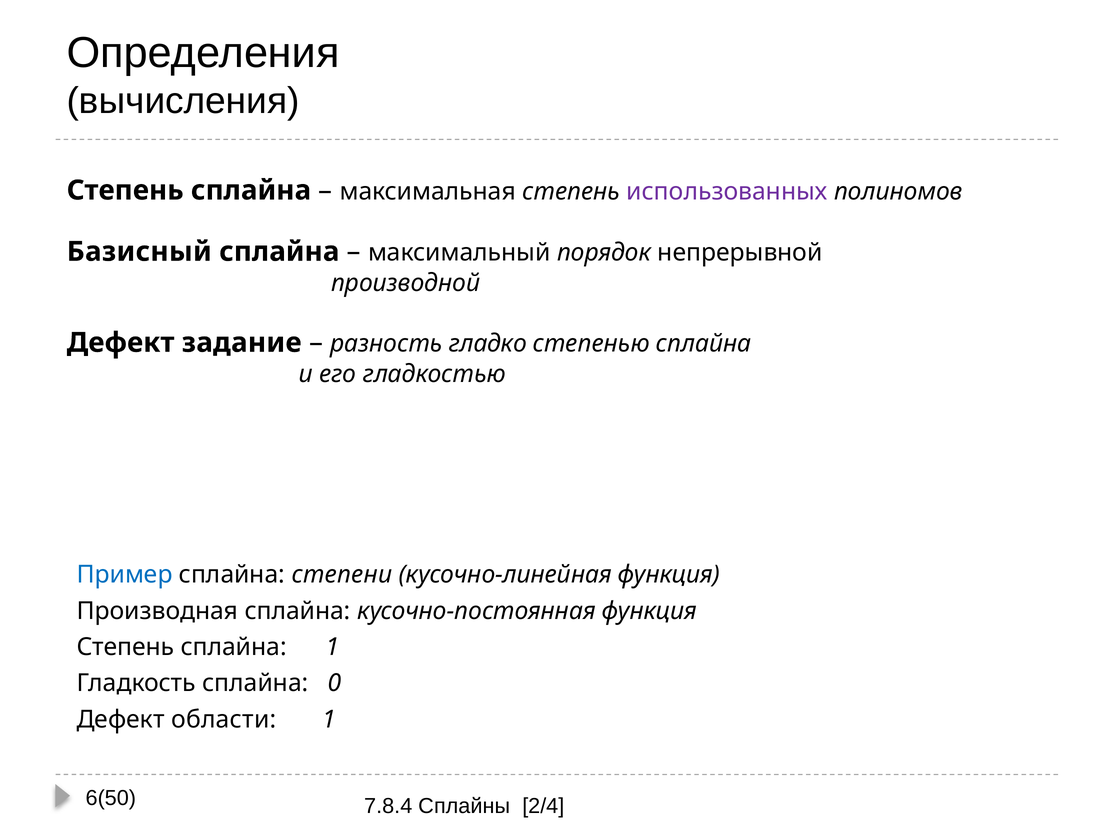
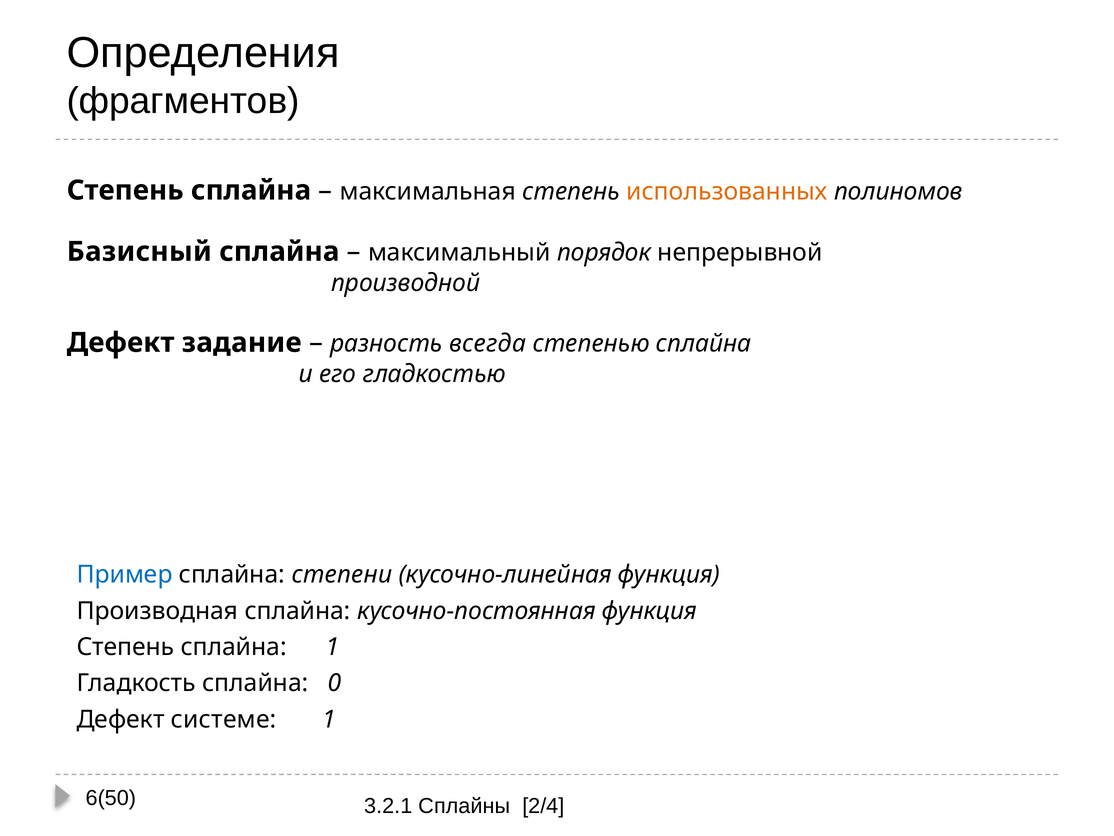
вычисления: вычисления -> фрагментов (183, 101)
использованных colour: purple -> orange (727, 191)
гладко: гладко -> всегда (488, 343)
области: области -> системе (224, 719)
7.8.4: 7.8.4 -> 3.2.1 (388, 805)
